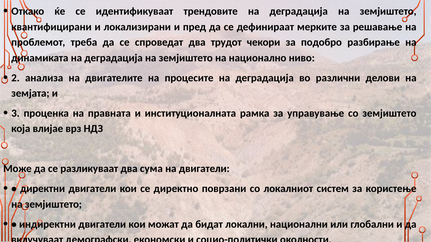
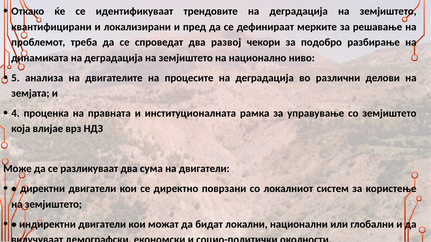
трудот: трудот -> развој (226, 42)
2: 2 -> 5 (15, 78)
3: 3 -> 4 (15, 113)
